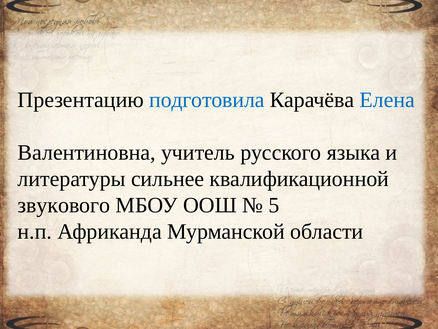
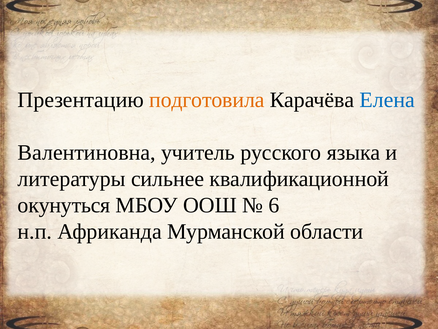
подготовила colour: blue -> orange (207, 100)
звукового: звукового -> окунуться (64, 205)
5: 5 -> 6 (274, 205)
